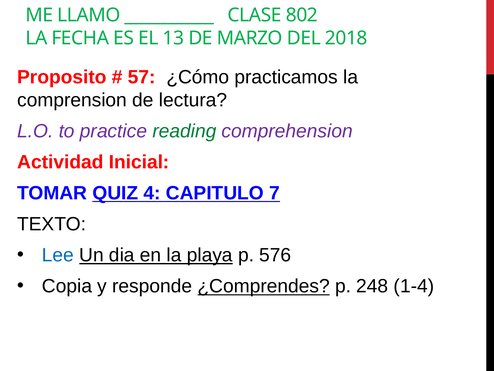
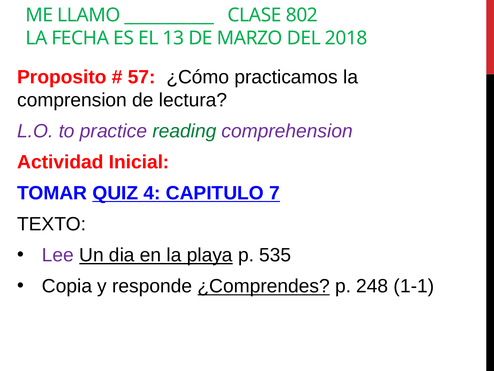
Lee colour: blue -> purple (58, 255)
576: 576 -> 535 (275, 255)
1-4: 1-4 -> 1-1 (414, 286)
